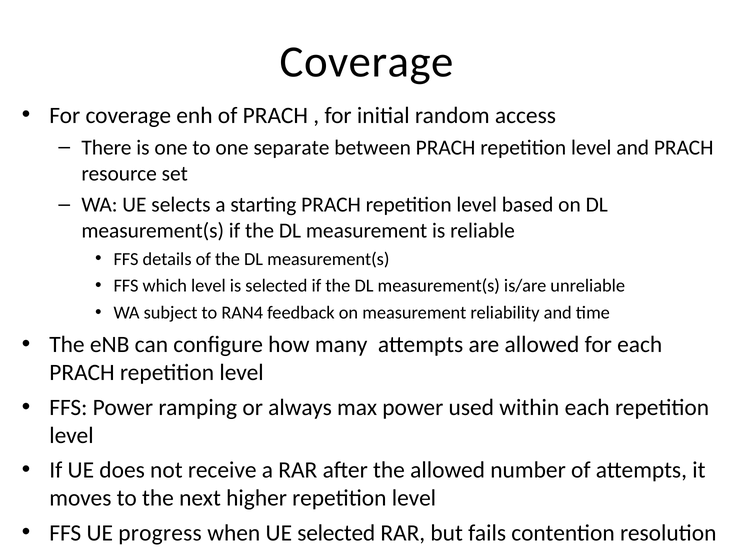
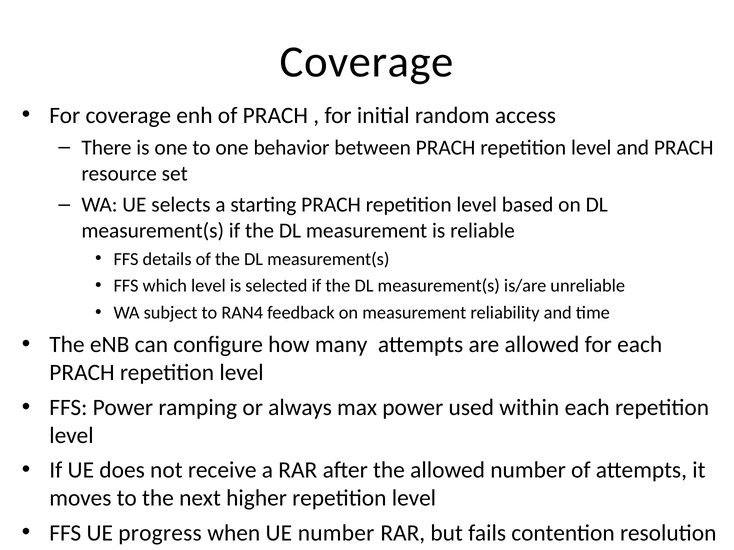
separate: separate -> behavior (292, 148)
UE selected: selected -> number (336, 533)
